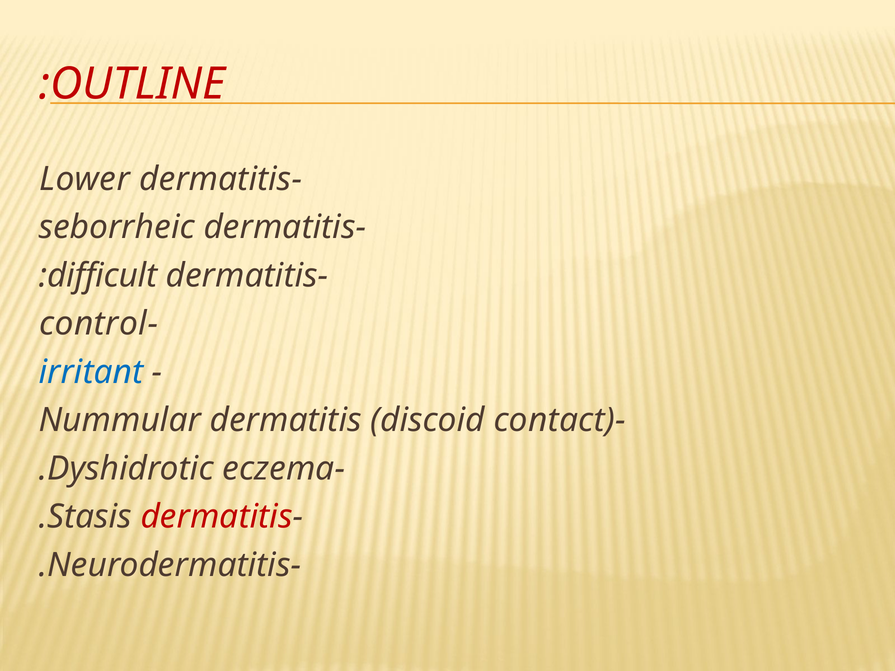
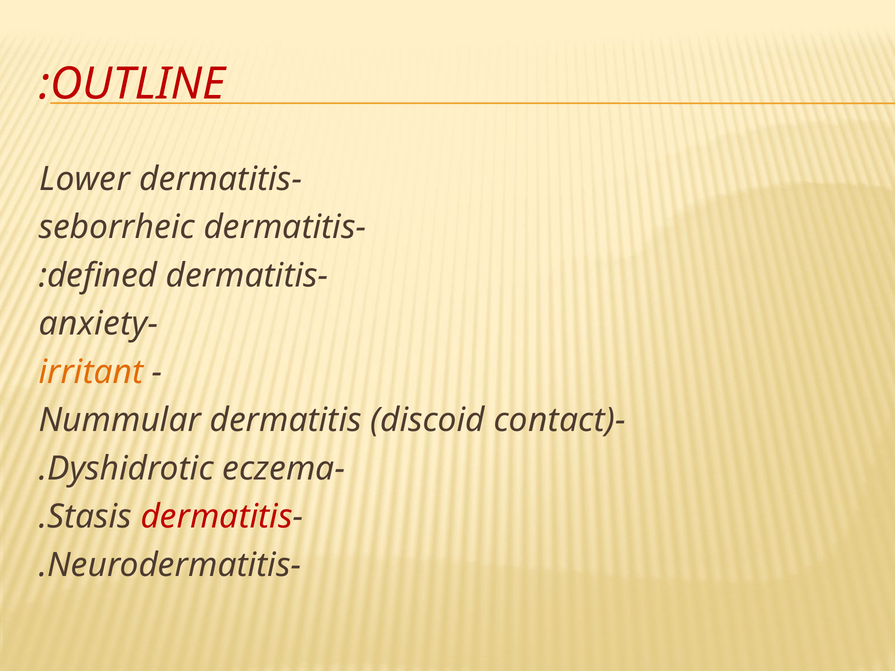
difficult: difficult -> defined (102, 276)
control: control -> anxiety (93, 324)
irritant colour: blue -> orange (91, 372)
